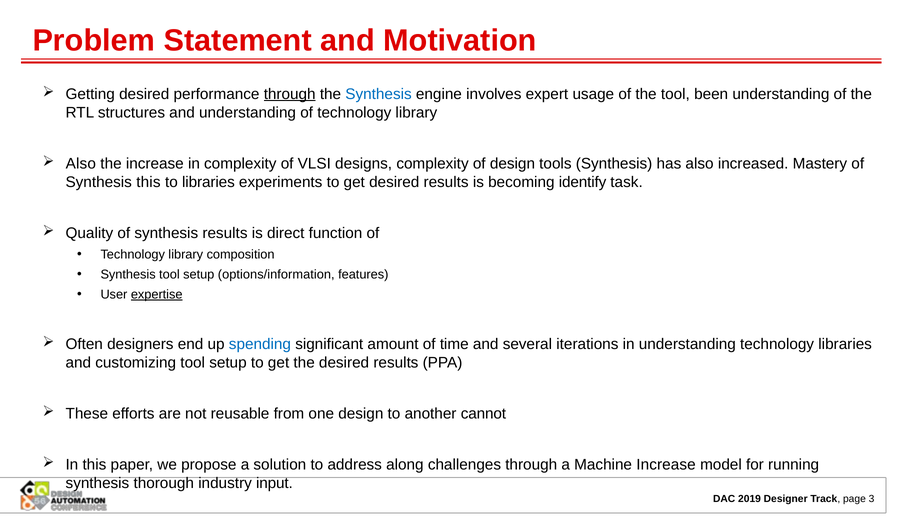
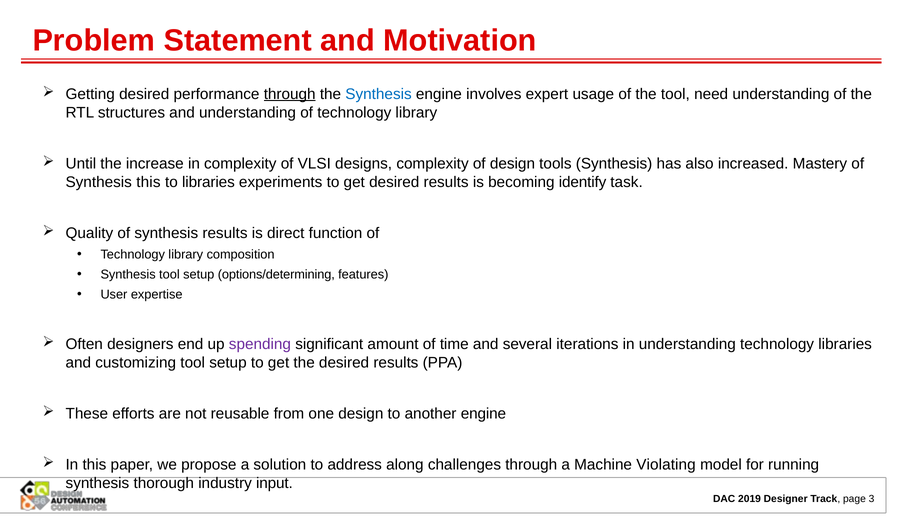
been: been -> need (711, 94)
Also: Also -> Until (81, 163)
options/information: options/information -> options/determining (276, 274)
expertise underline: present -> none (157, 294)
spending colour: blue -> purple (260, 344)
another cannot: cannot -> engine (483, 413)
Machine Increase: Increase -> Violating (666, 464)
